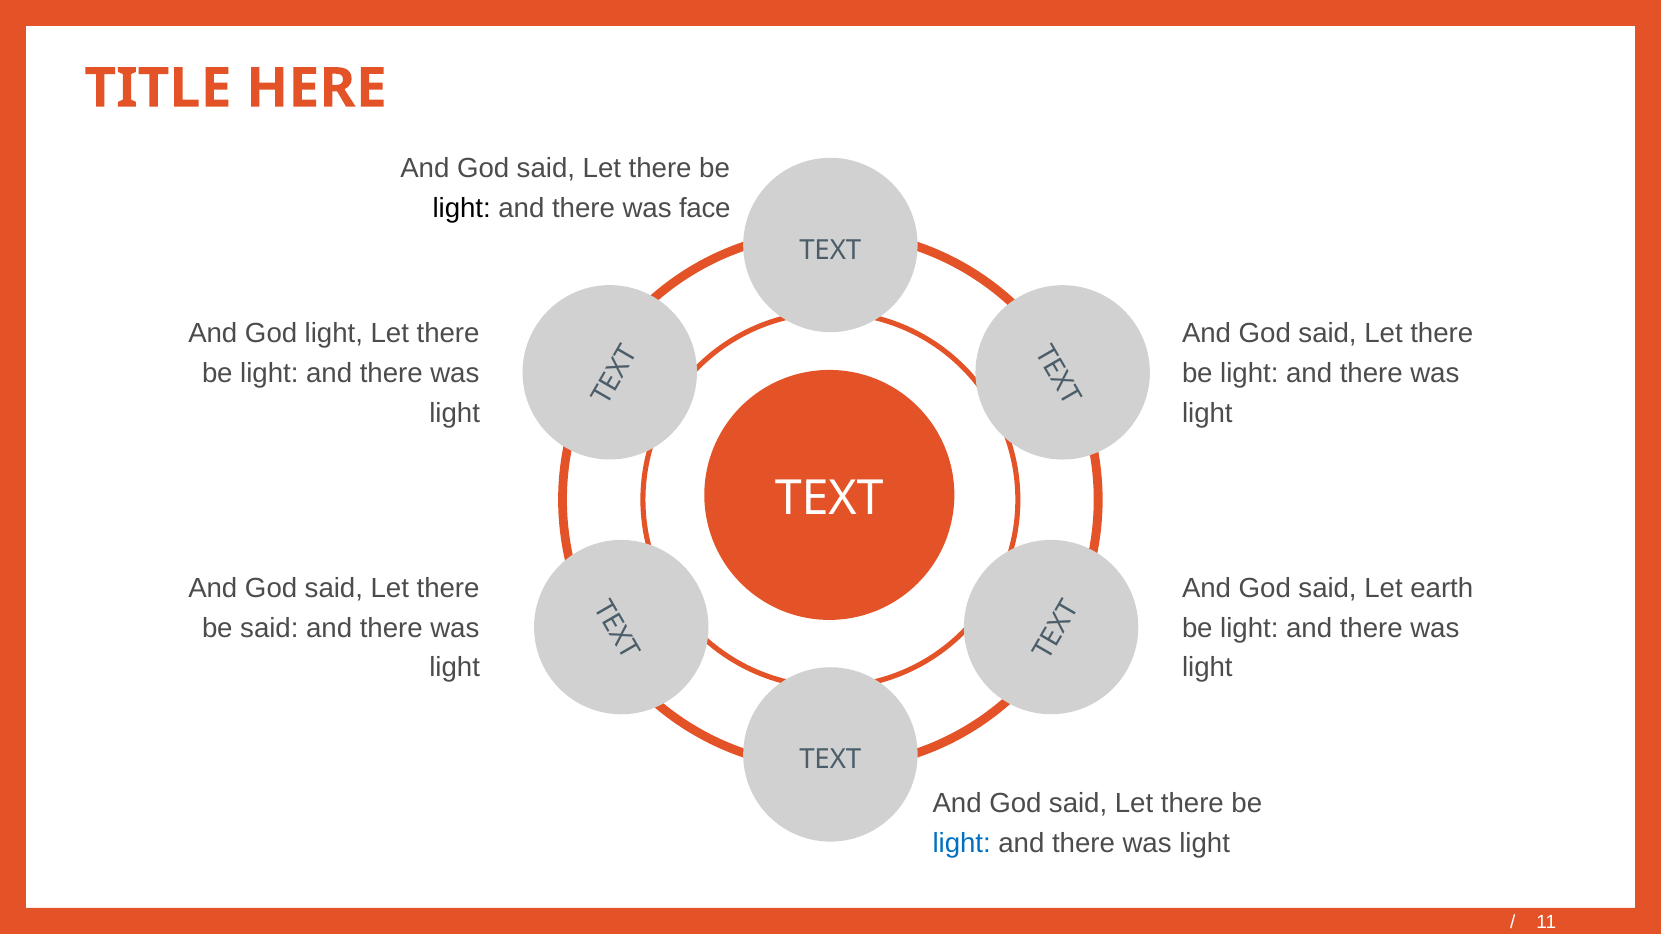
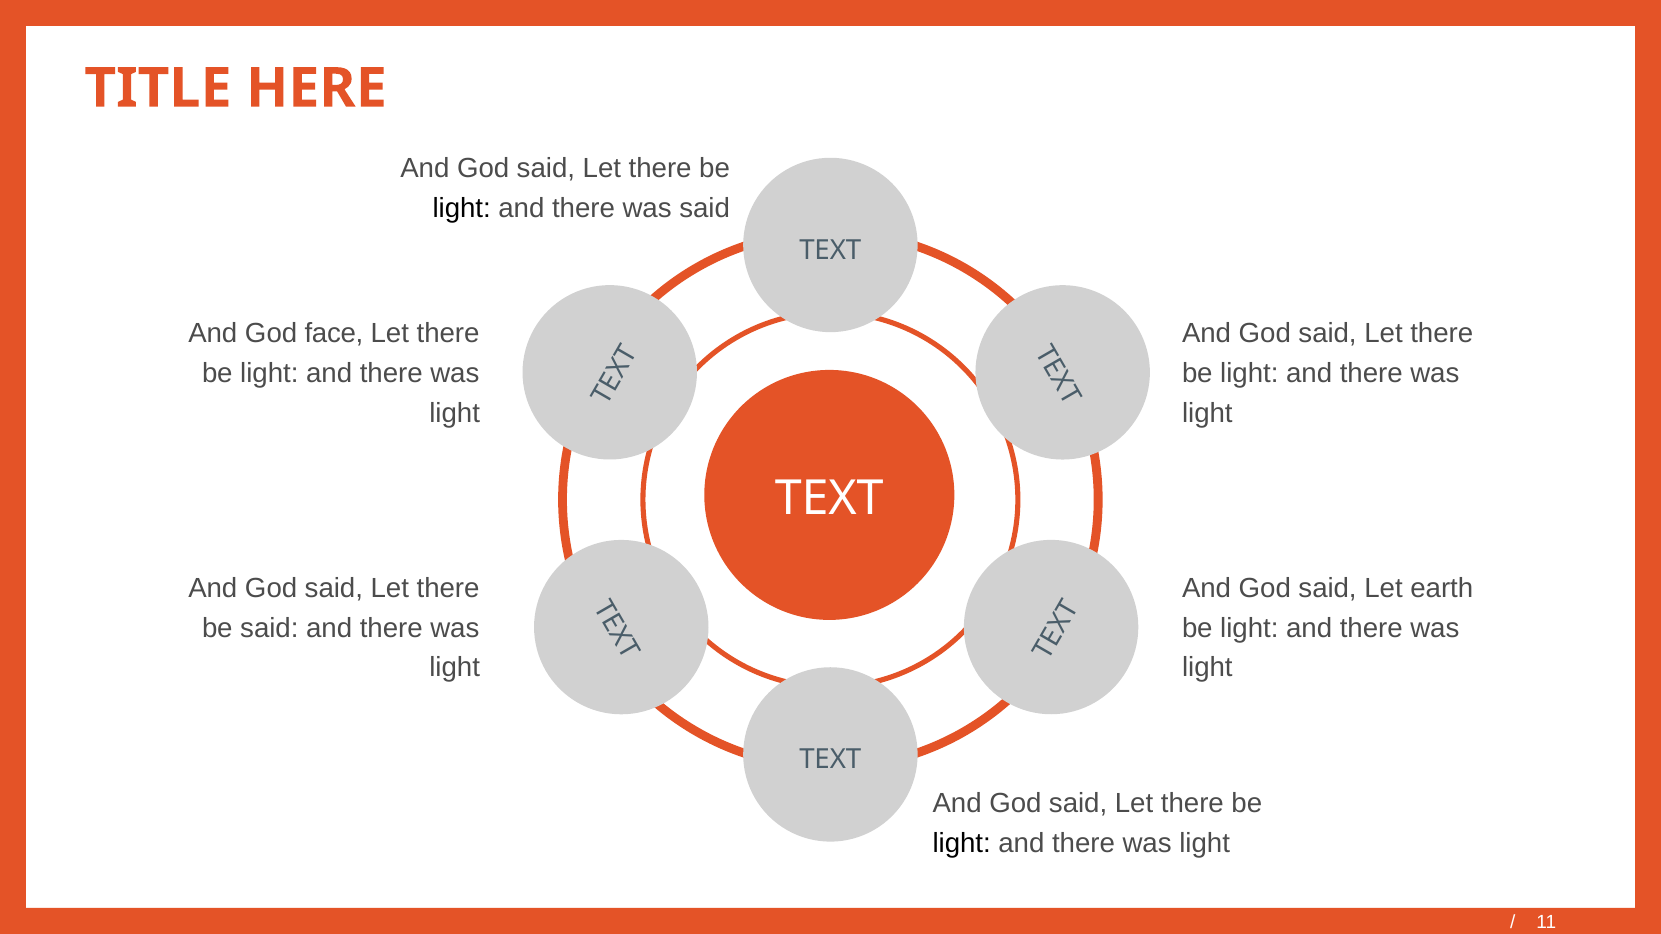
was face: face -> said (705, 208)
God light: light -> face (334, 334)
light colour: blue -> black (962, 843)
